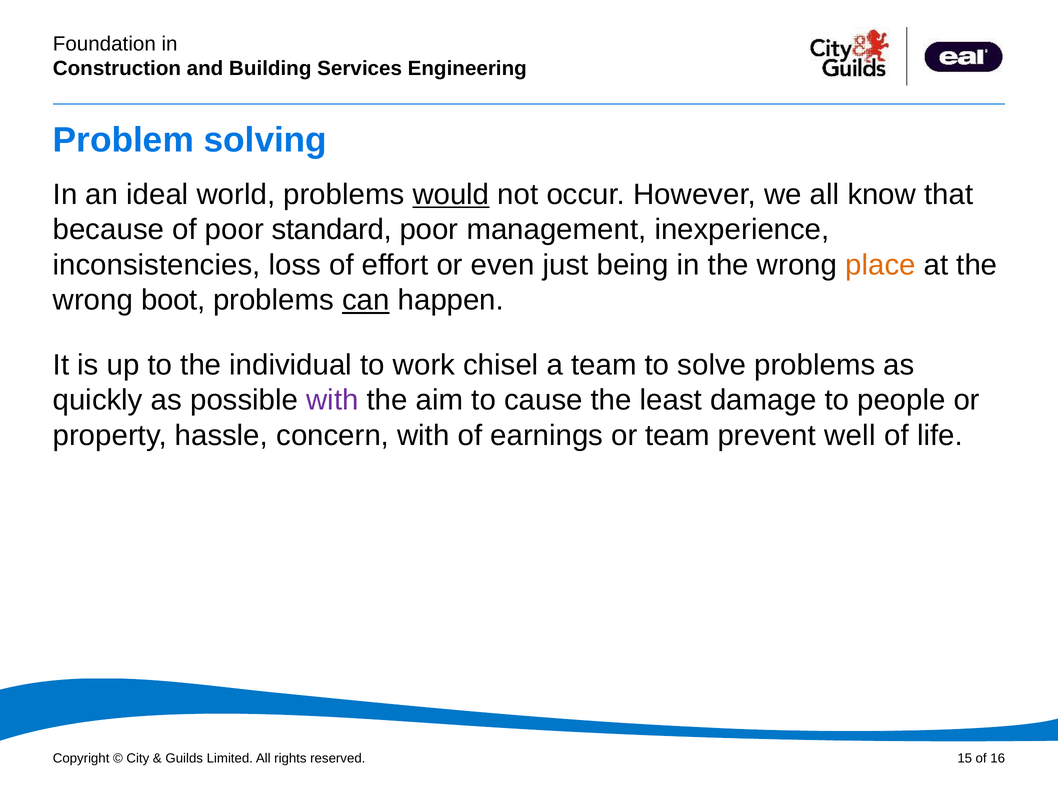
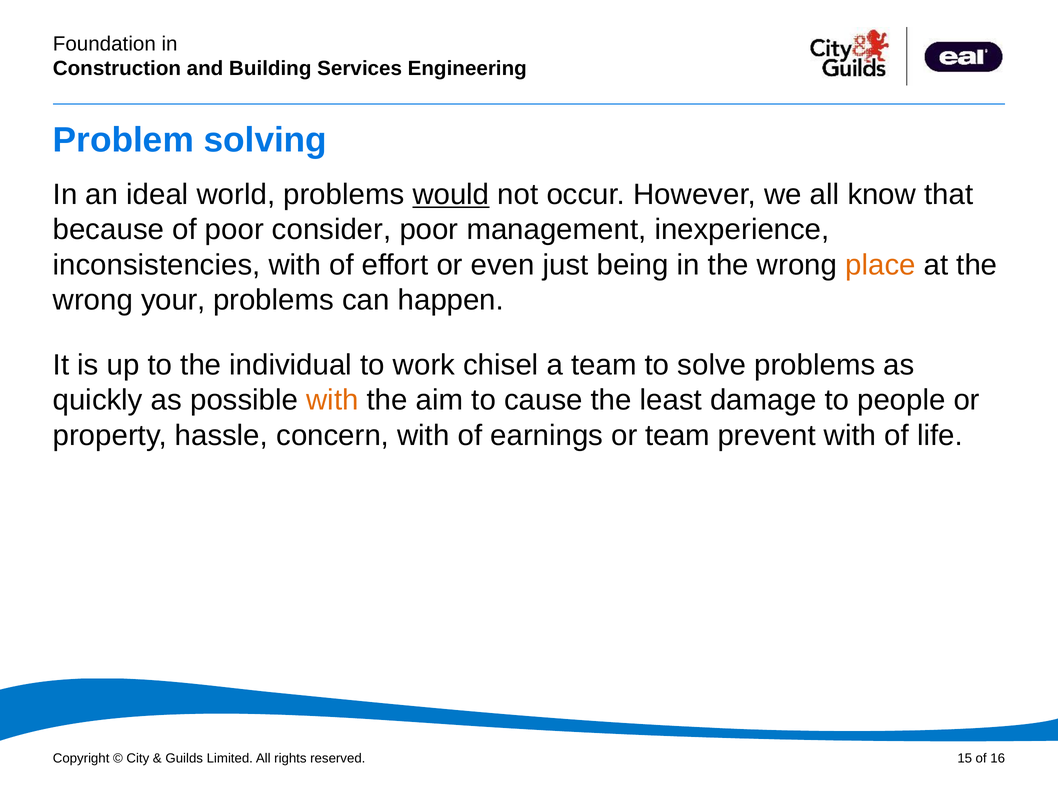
standard: standard -> consider (332, 230)
inconsistencies loss: loss -> with (295, 265)
boot: boot -> your (173, 300)
can underline: present -> none (366, 300)
with colour: purple -> orange (332, 400)
prevent well: well -> with (850, 436)
